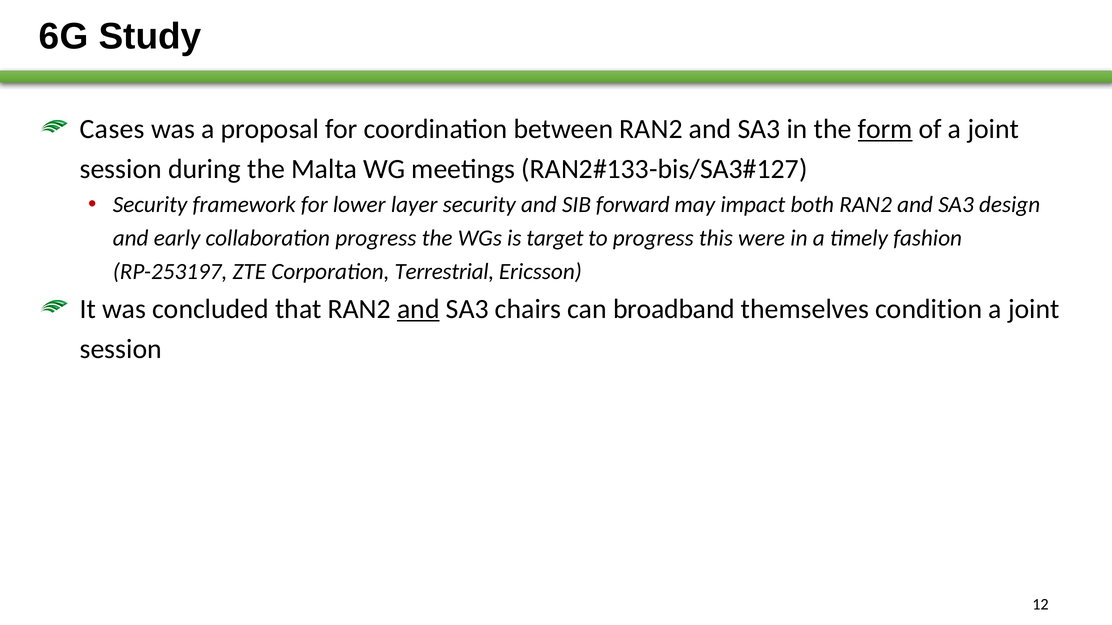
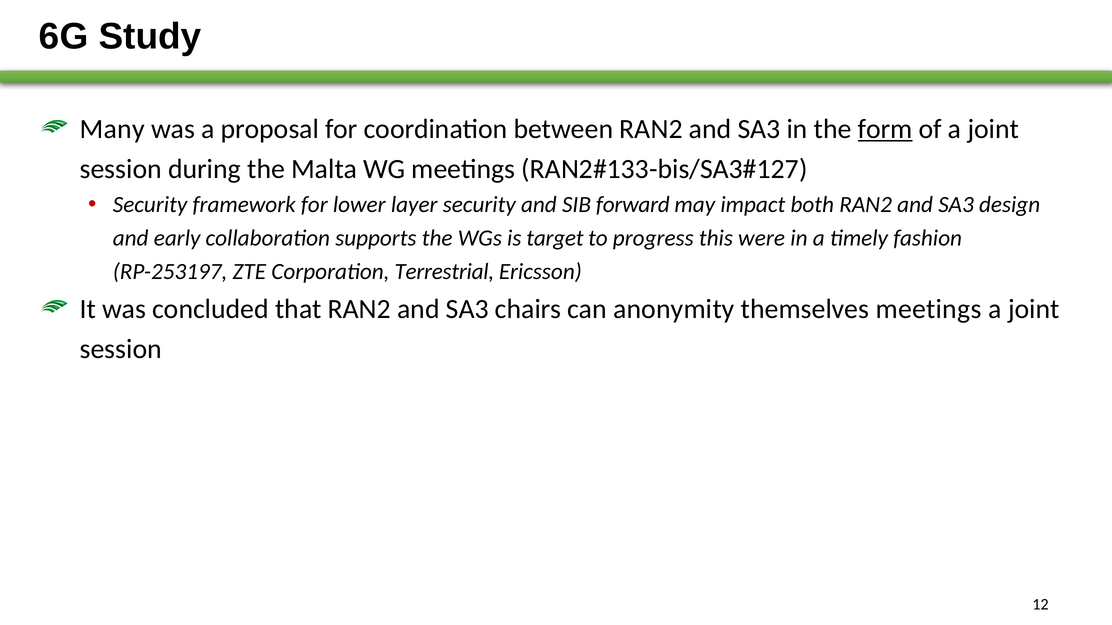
Cases: Cases -> Many (112, 129)
collaboration progress: progress -> supports (376, 238)
and underline: present -> none (418, 309)
broadband: broadband -> anonymity (674, 309)
themselves condition: condition -> meetings (929, 309)
